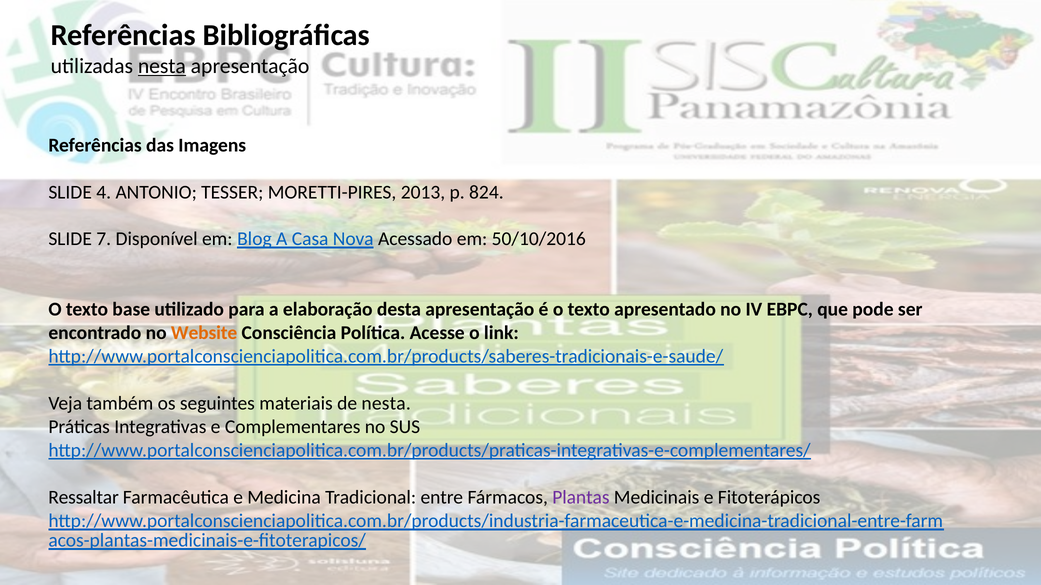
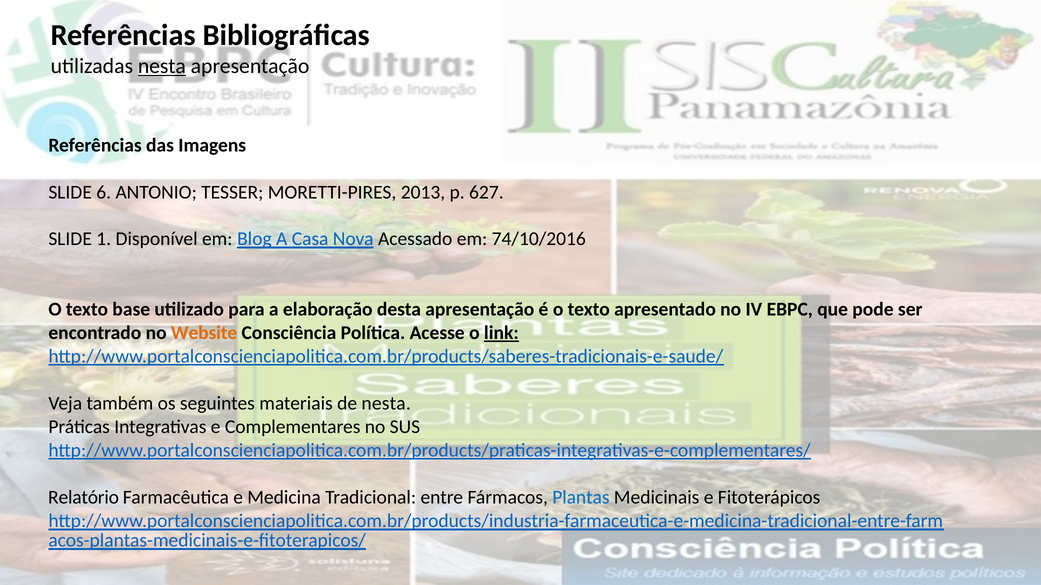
4: 4 -> 6 (104, 192)
824: 824 -> 627 (486, 192)
7: 7 -> 1 (104, 239)
50/10/2016: 50/10/2016 -> 74/10/2016 (539, 239)
link underline: none -> present (501, 333)
Ressaltar: Ressaltar -> Relatório (84, 498)
Plantas colour: purple -> blue (581, 498)
